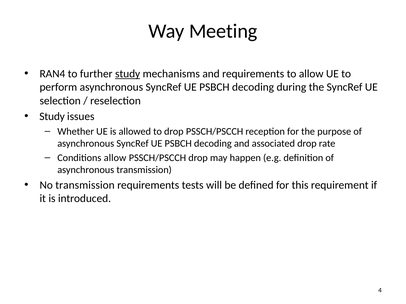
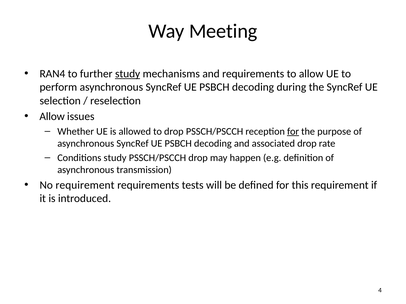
Study: Study -> Allow (52, 117)
for underline: none -> present (293, 132)
Conditions allow: allow -> study (115, 158)
No transmission: transmission -> requirement (85, 185)
